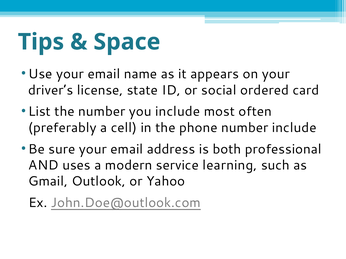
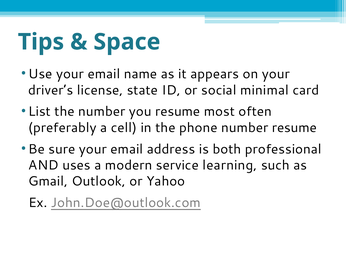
ordered: ordered -> minimal (264, 90)
you include: include -> resume (178, 112)
number include: include -> resume (294, 128)
